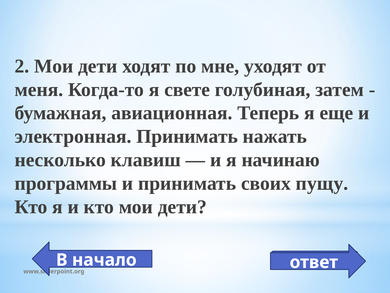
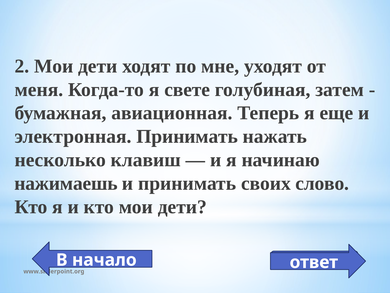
программы: программы -> нажимаешь (66, 183)
пущу: пущу -> слово (322, 183)
